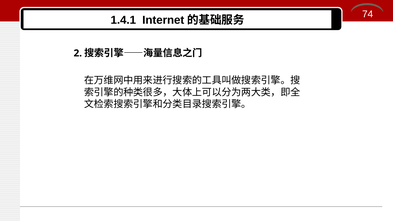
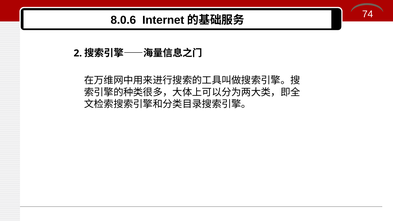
1.4.1: 1.4.1 -> 8.0.6 (123, 20)
